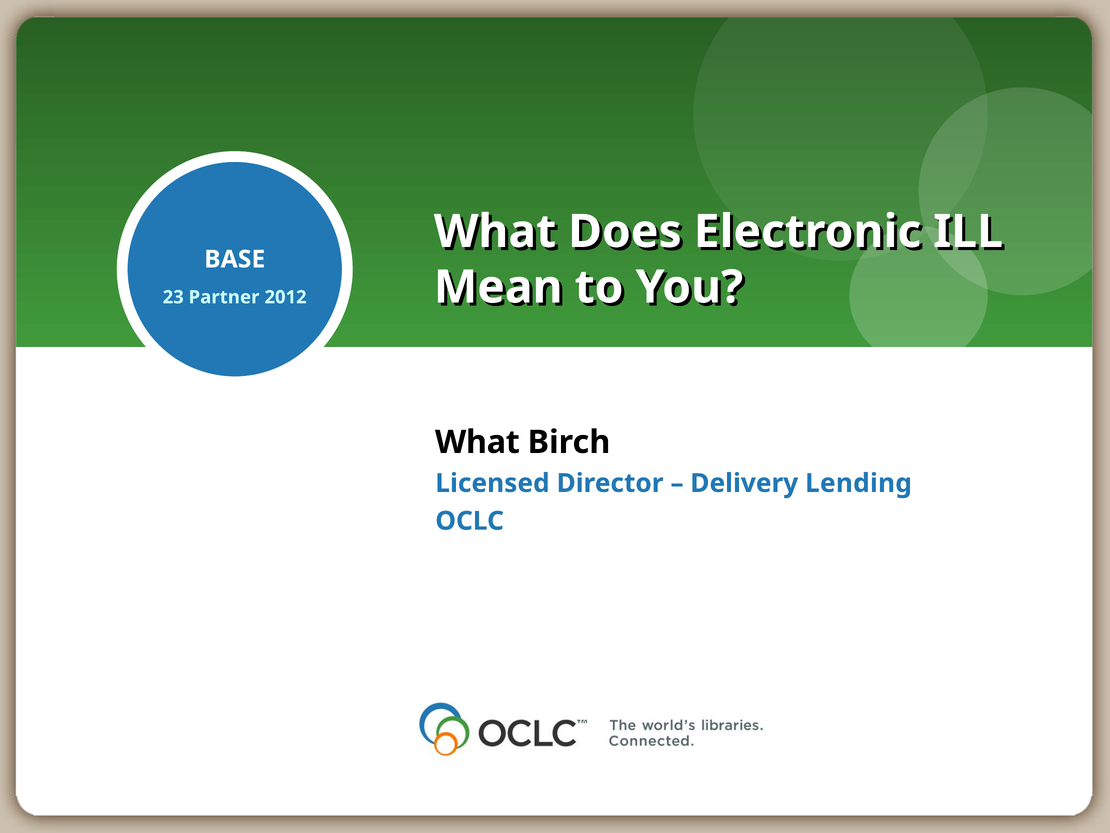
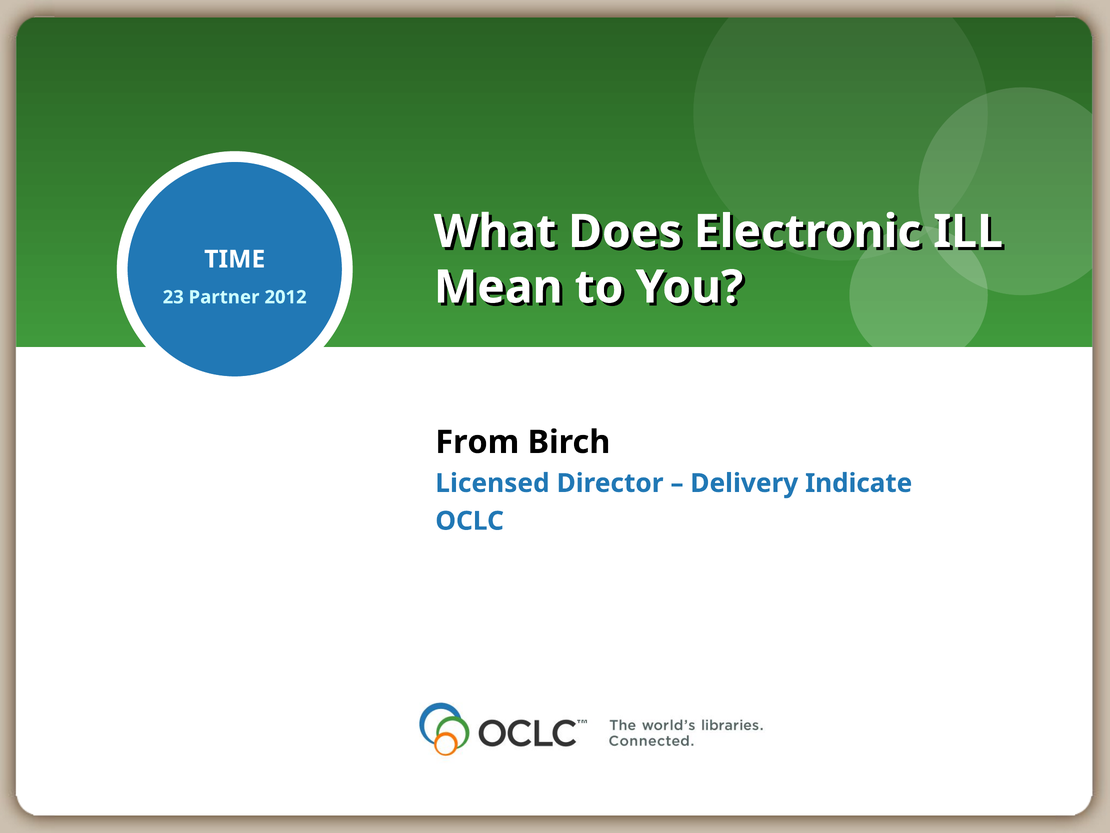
BASE: BASE -> TIME (235, 259)
What: What -> From (477, 442)
Lending: Lending -> Indicate (859, 483)
